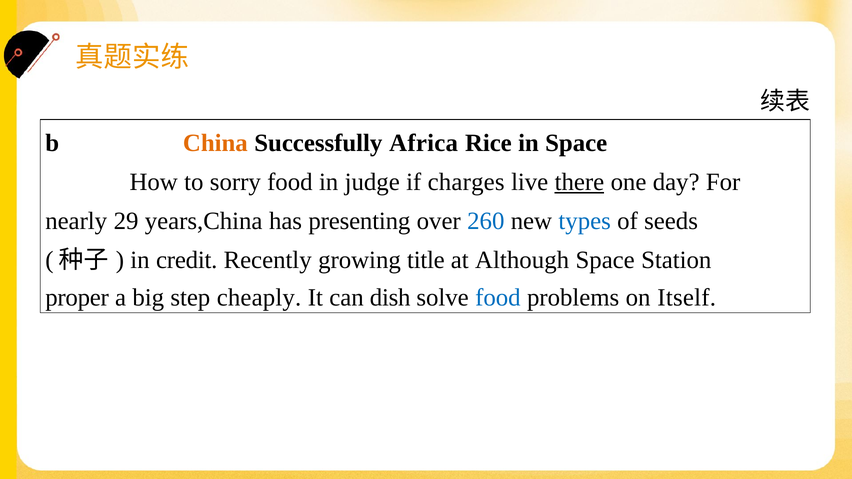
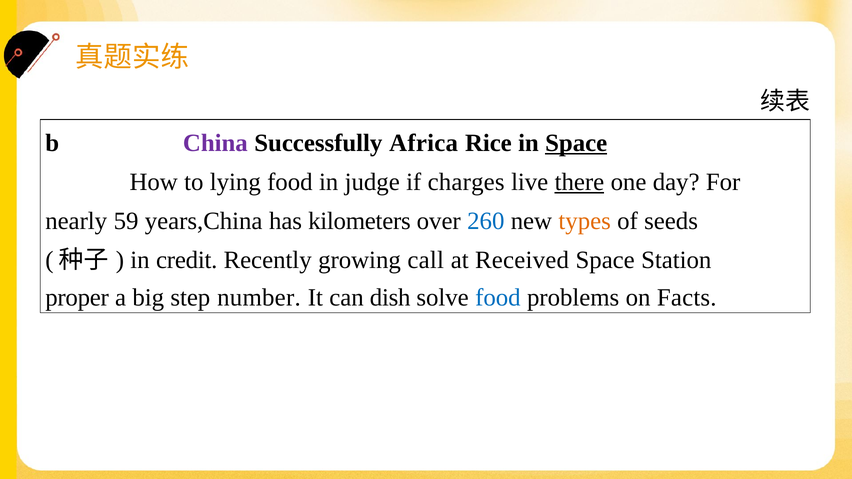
China colour: orange -> purple (215, 143)
Space underline: none -> present (576, 143)
sorry: sorry -> lying (235, 182)
29: 29 -> 59 (126, 221)
presenting: presenting -> kilometers (359, 221)
types colour: blue -> orange (585, 221)
title: title -> call (426, 260)
Although: Although -> Received (522, 260)
cheaply: cheaply -> number (259, 298)
Itself: Itself -> Facts (687, 298)
